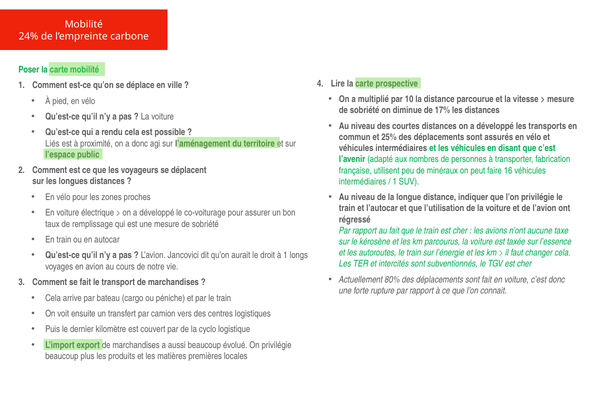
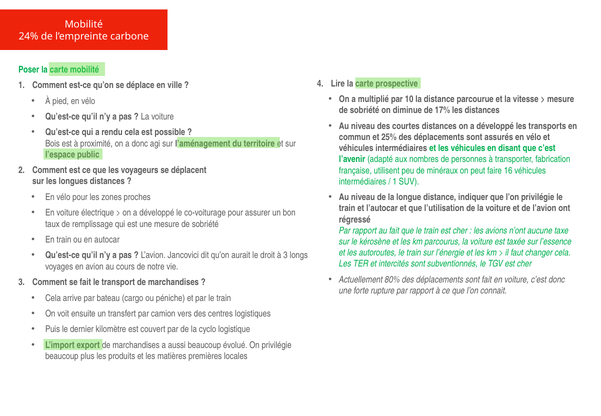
Liés: Liés -> Bois (53, 144)
à 1: 1 -> 3 (285, 255)
